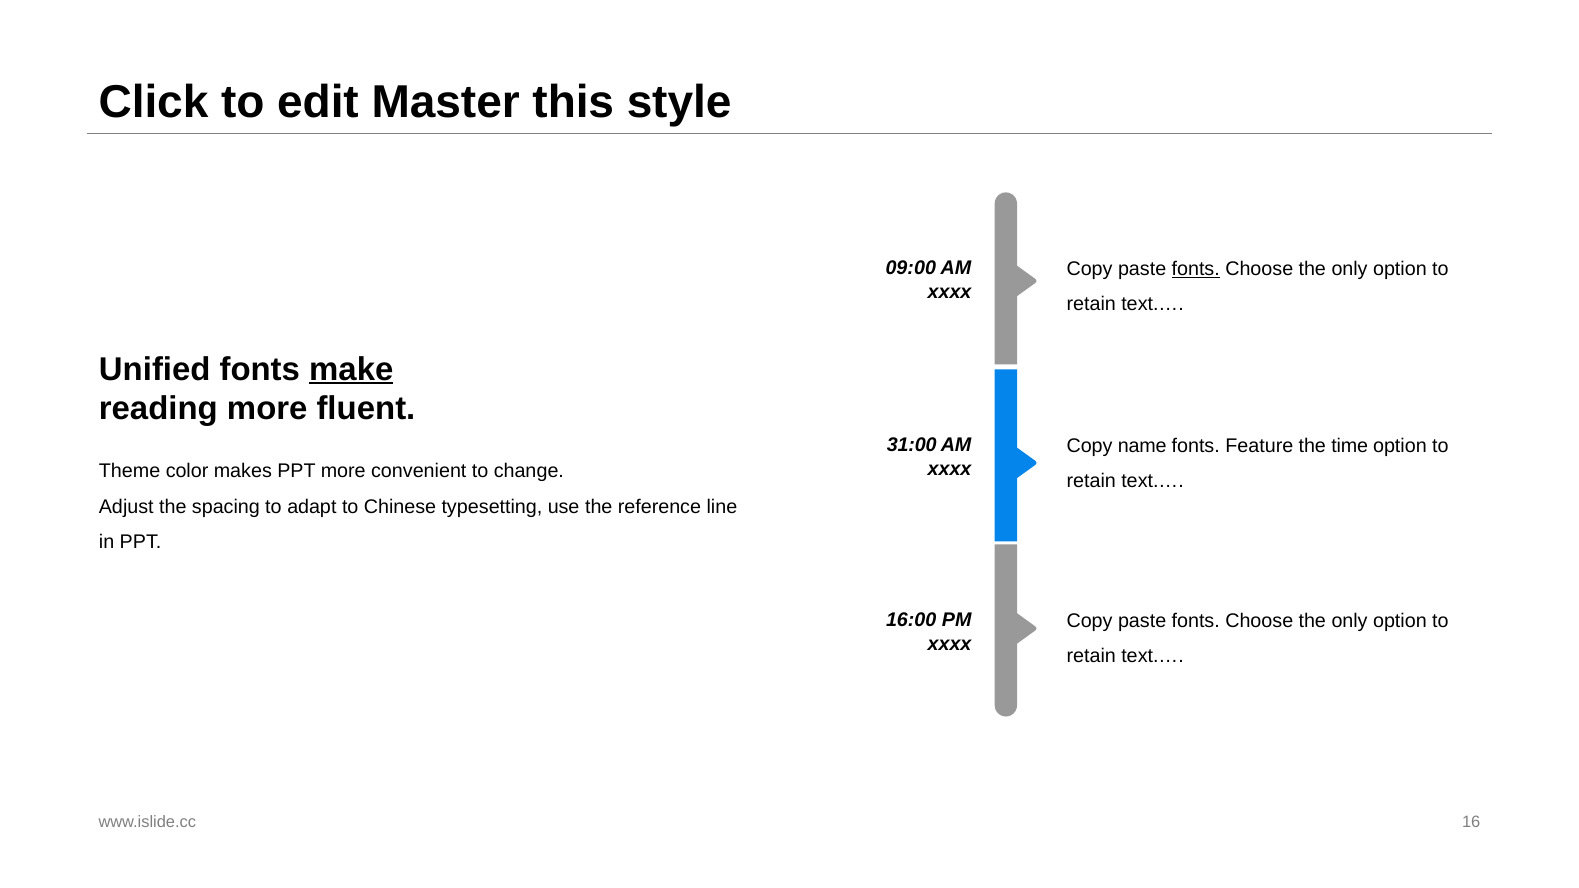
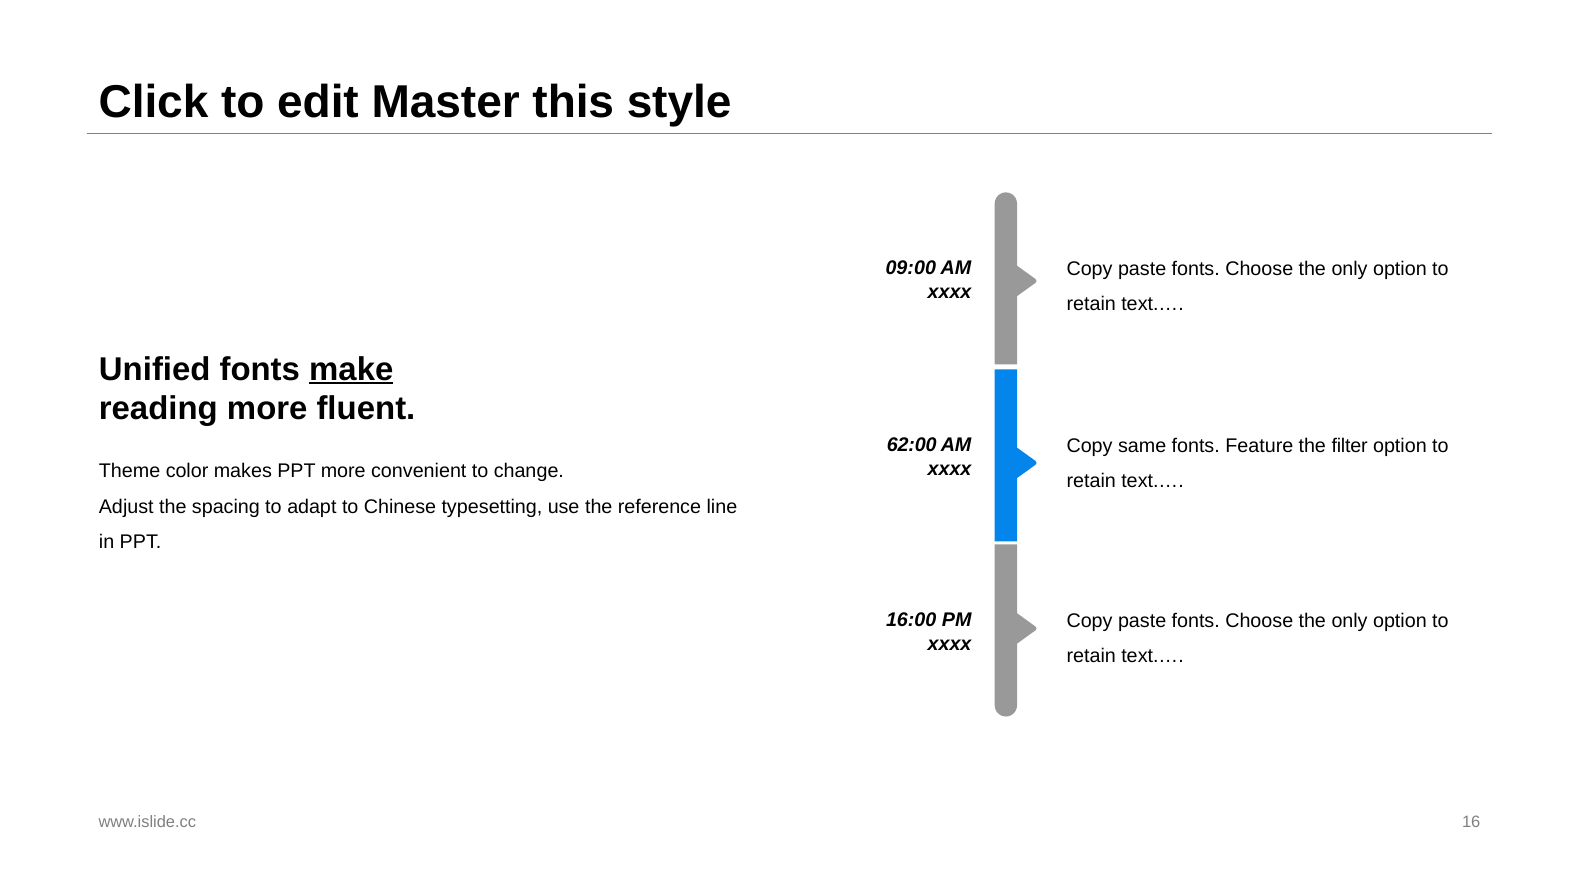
fonts underline: present -> none (1196, 269)
31:00: 31:00 -> 62:00 (912, 445)
name: name -> same (1142, 446)
time: time -> filter (1350, 446)
